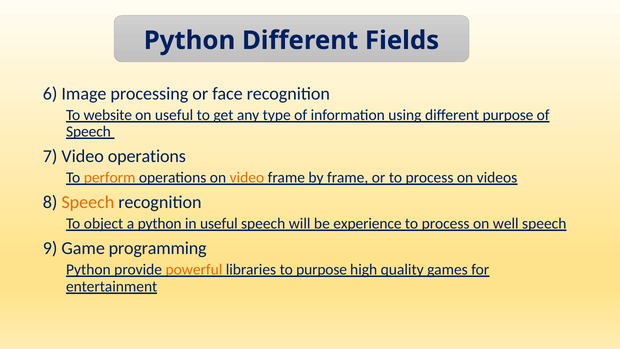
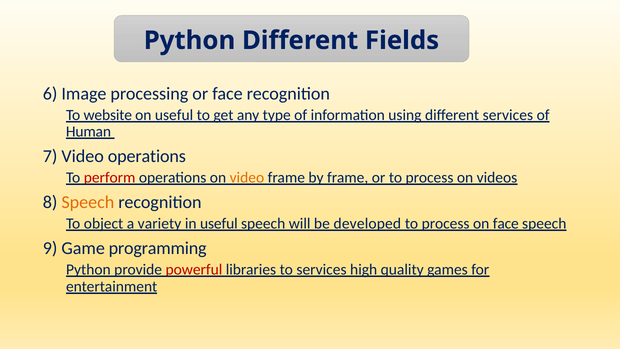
different purpose: purpose -> services (508, 115)
Speech: Speech -> Human (88, 132)
perform colour: orange -> red (110, 178)
a python: python -> variety (160, 224)
experience: experience -> developed (367, 224)
on well: well -> face (506, 224)
powerful colour: orange -> red (194, 269)
to purpose: purpose -> services (322, 269)
